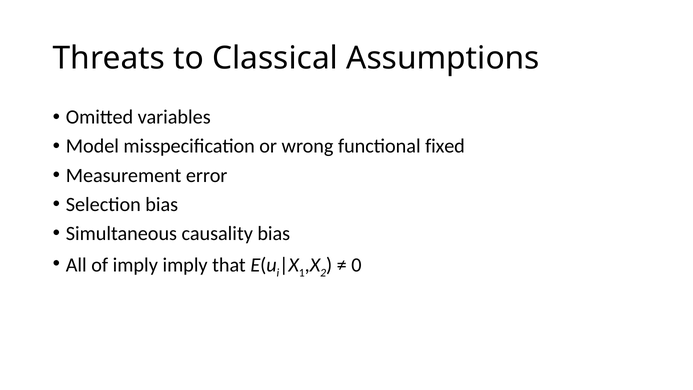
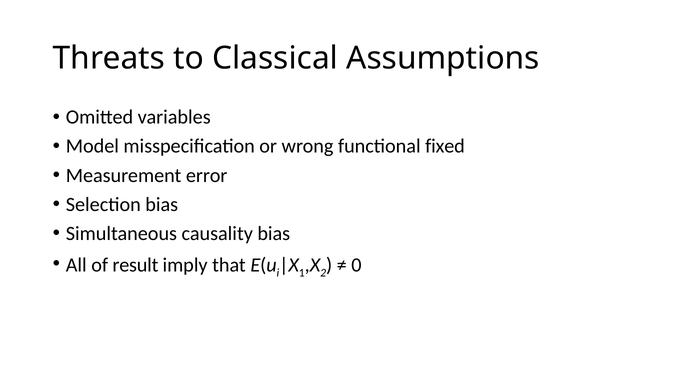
of imply: imply -> result (135, 265)
